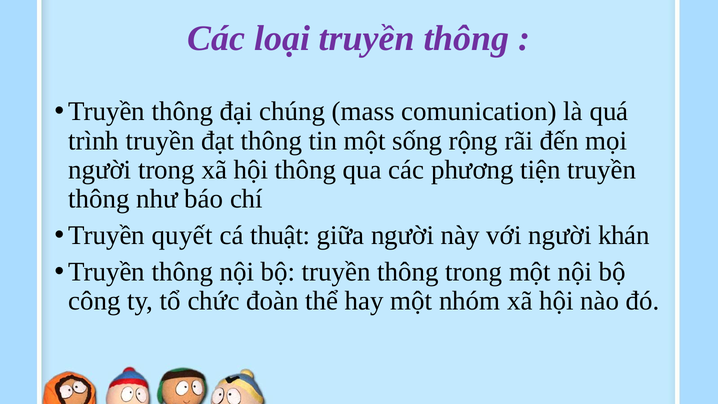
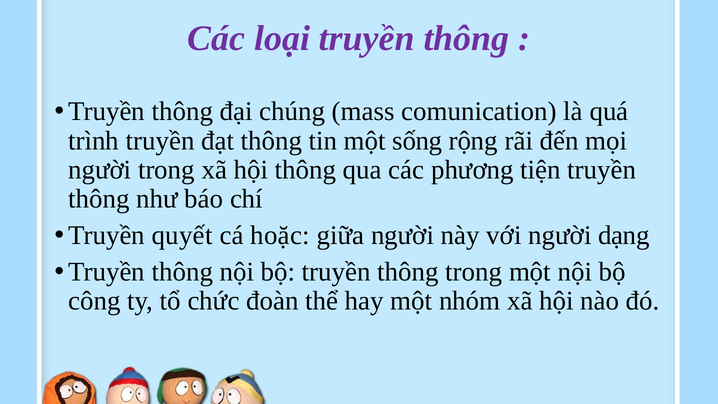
thuật: thuật -> hoặc (280, 235)
khán: khán -> dạng (624, 235)
